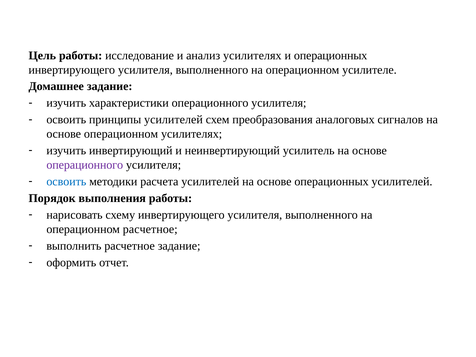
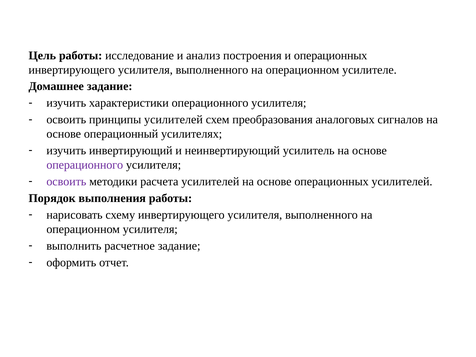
анализ усилителях: усилителях -> построения (252, 55)
основе операционном: операционном -> операционный (121, 134)
освоить colour: blue -> purple (66, 182)
операционном расчетное: расчетное -> усилителя (150, 229)
